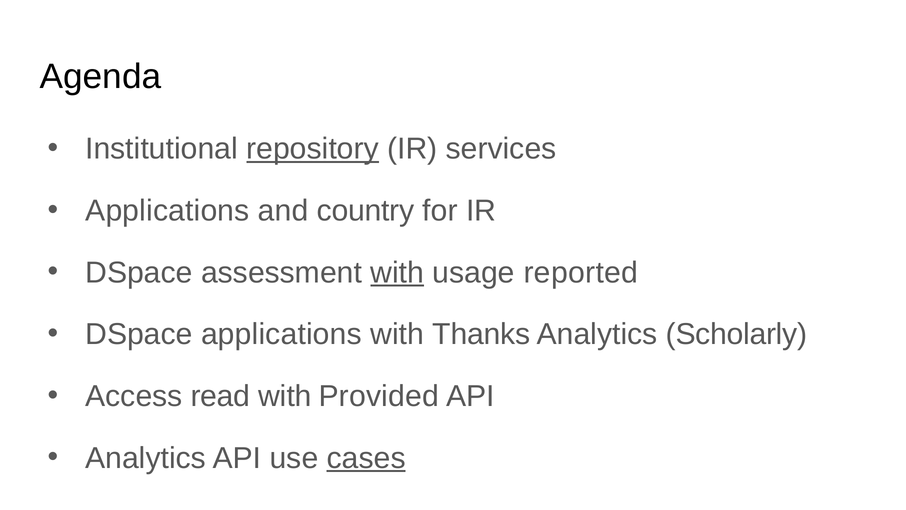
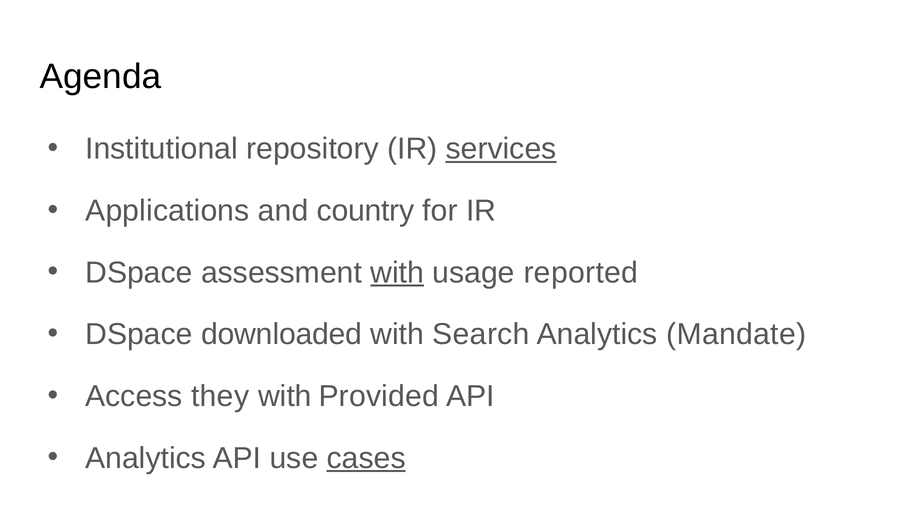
repository underline: present -> none (313, 149)
services underline: none -> present (501, 149)
DSpace applications: applications -> downloaded (282, 334)
Thanks: Thanks -> Search (481, 334)
Scholarly: Scholarly -> Mandate (736, 334)
read: read -> they (220, 396)
